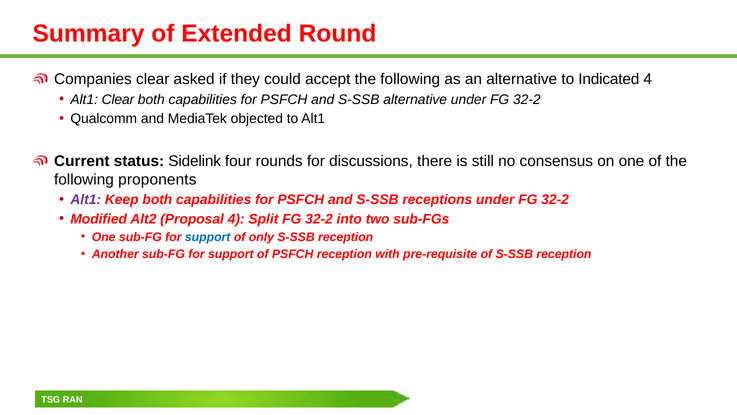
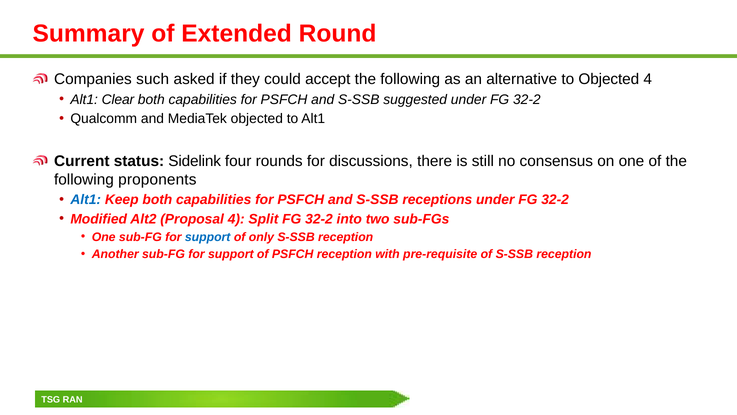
Companies clear: clear -> such (153, 79)
to Indicated: Indicated -> Objected (609, 79)
S-SSB alternative: alternative -> suggested (415, 99)
Alt1 colour: purple -> blue (86, 199)
